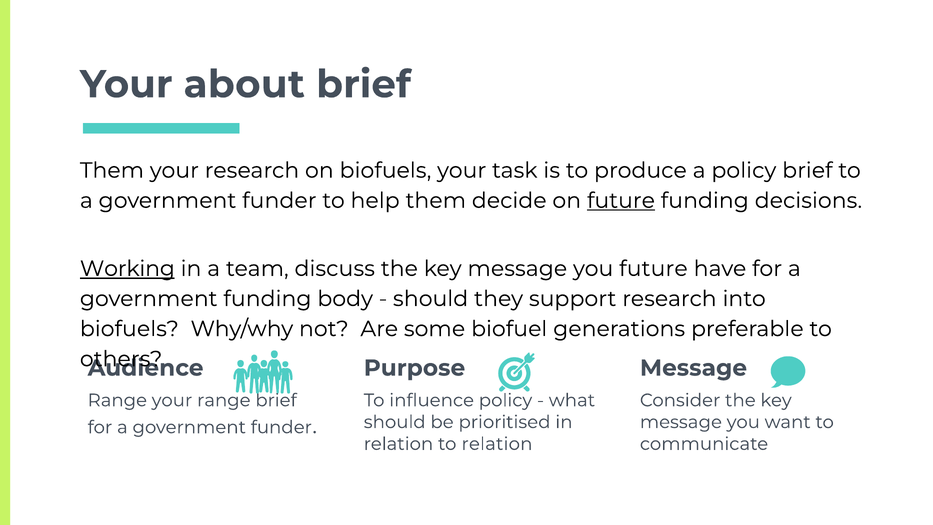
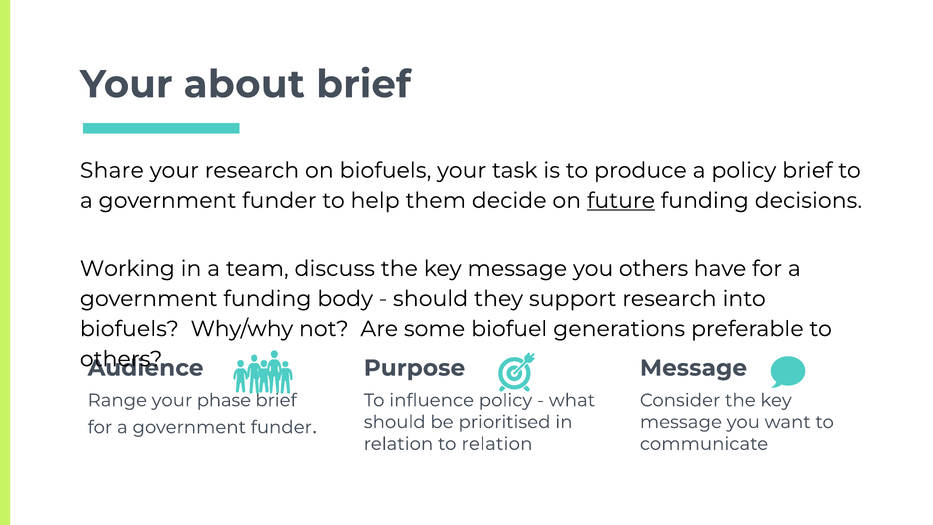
Them: Them -> Share (112, 170)
Working underline: present -> none (127, 269)
you future: future -> others (654, 269)
your range: range -> phase (224, 400)
